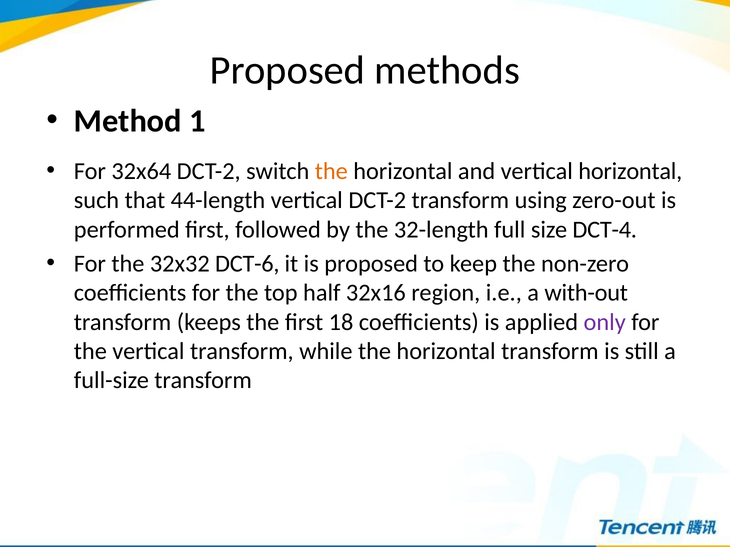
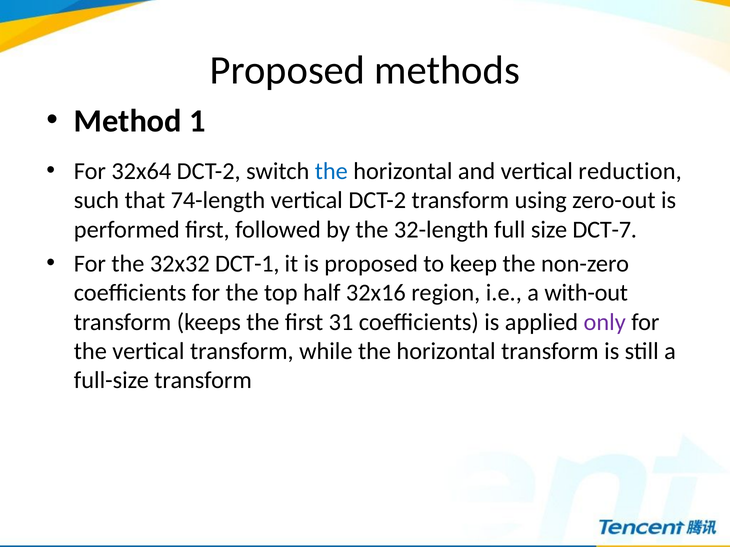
the colour: orange -> blue (331, 171)
vertical horizontal: horizontal -> reduction (630, 171)
44-length: 44-length -> 74-length (218, 201)
DCT-4: DCT-4 -> DCT-7 (605, 230)
DCT-6: DCT-6 -> DCT-1 (247, 264)
18: 18 -> 31 (341, 322)
